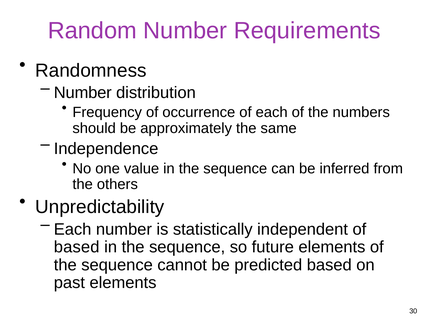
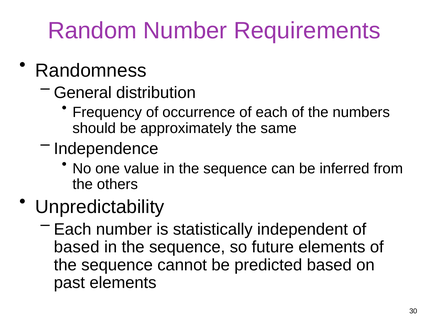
Number: Number -> General (83, 93)
